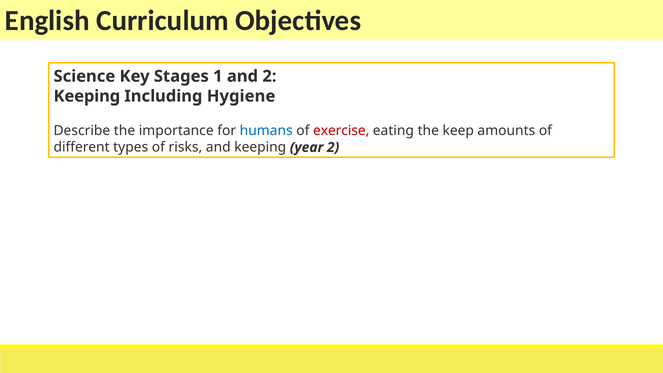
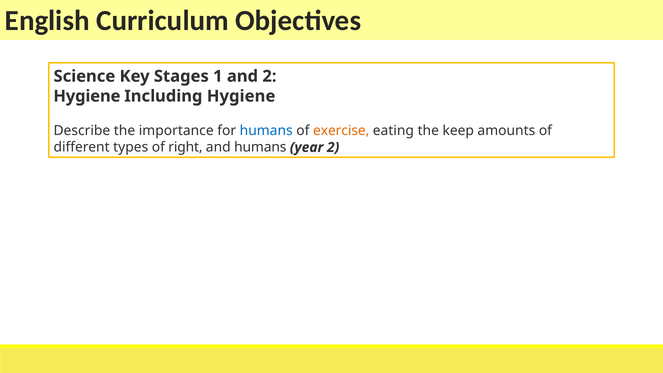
Keeping: Keeping -> Hygiene (87, 96)
exercise colour: red -> orange (341, 131)
risks: risks -> right (185, 147)
and keeping: keeping -> humans (260, 147)
